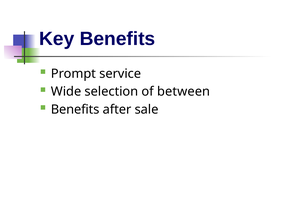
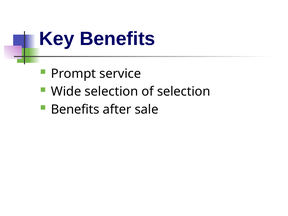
of between: between -> selection (184, 92)
